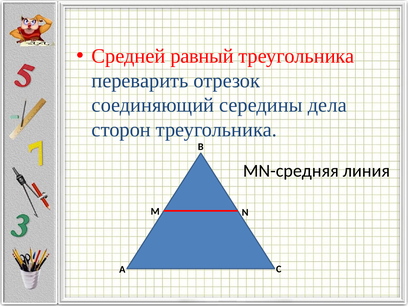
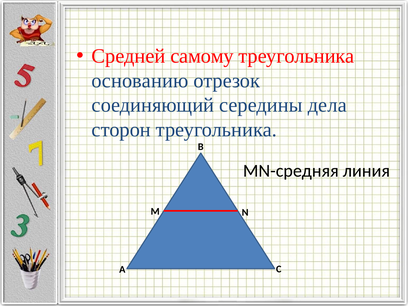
равный: равный -> самому (202, 56)
переварить: переварить -> основанию (140, 81)
